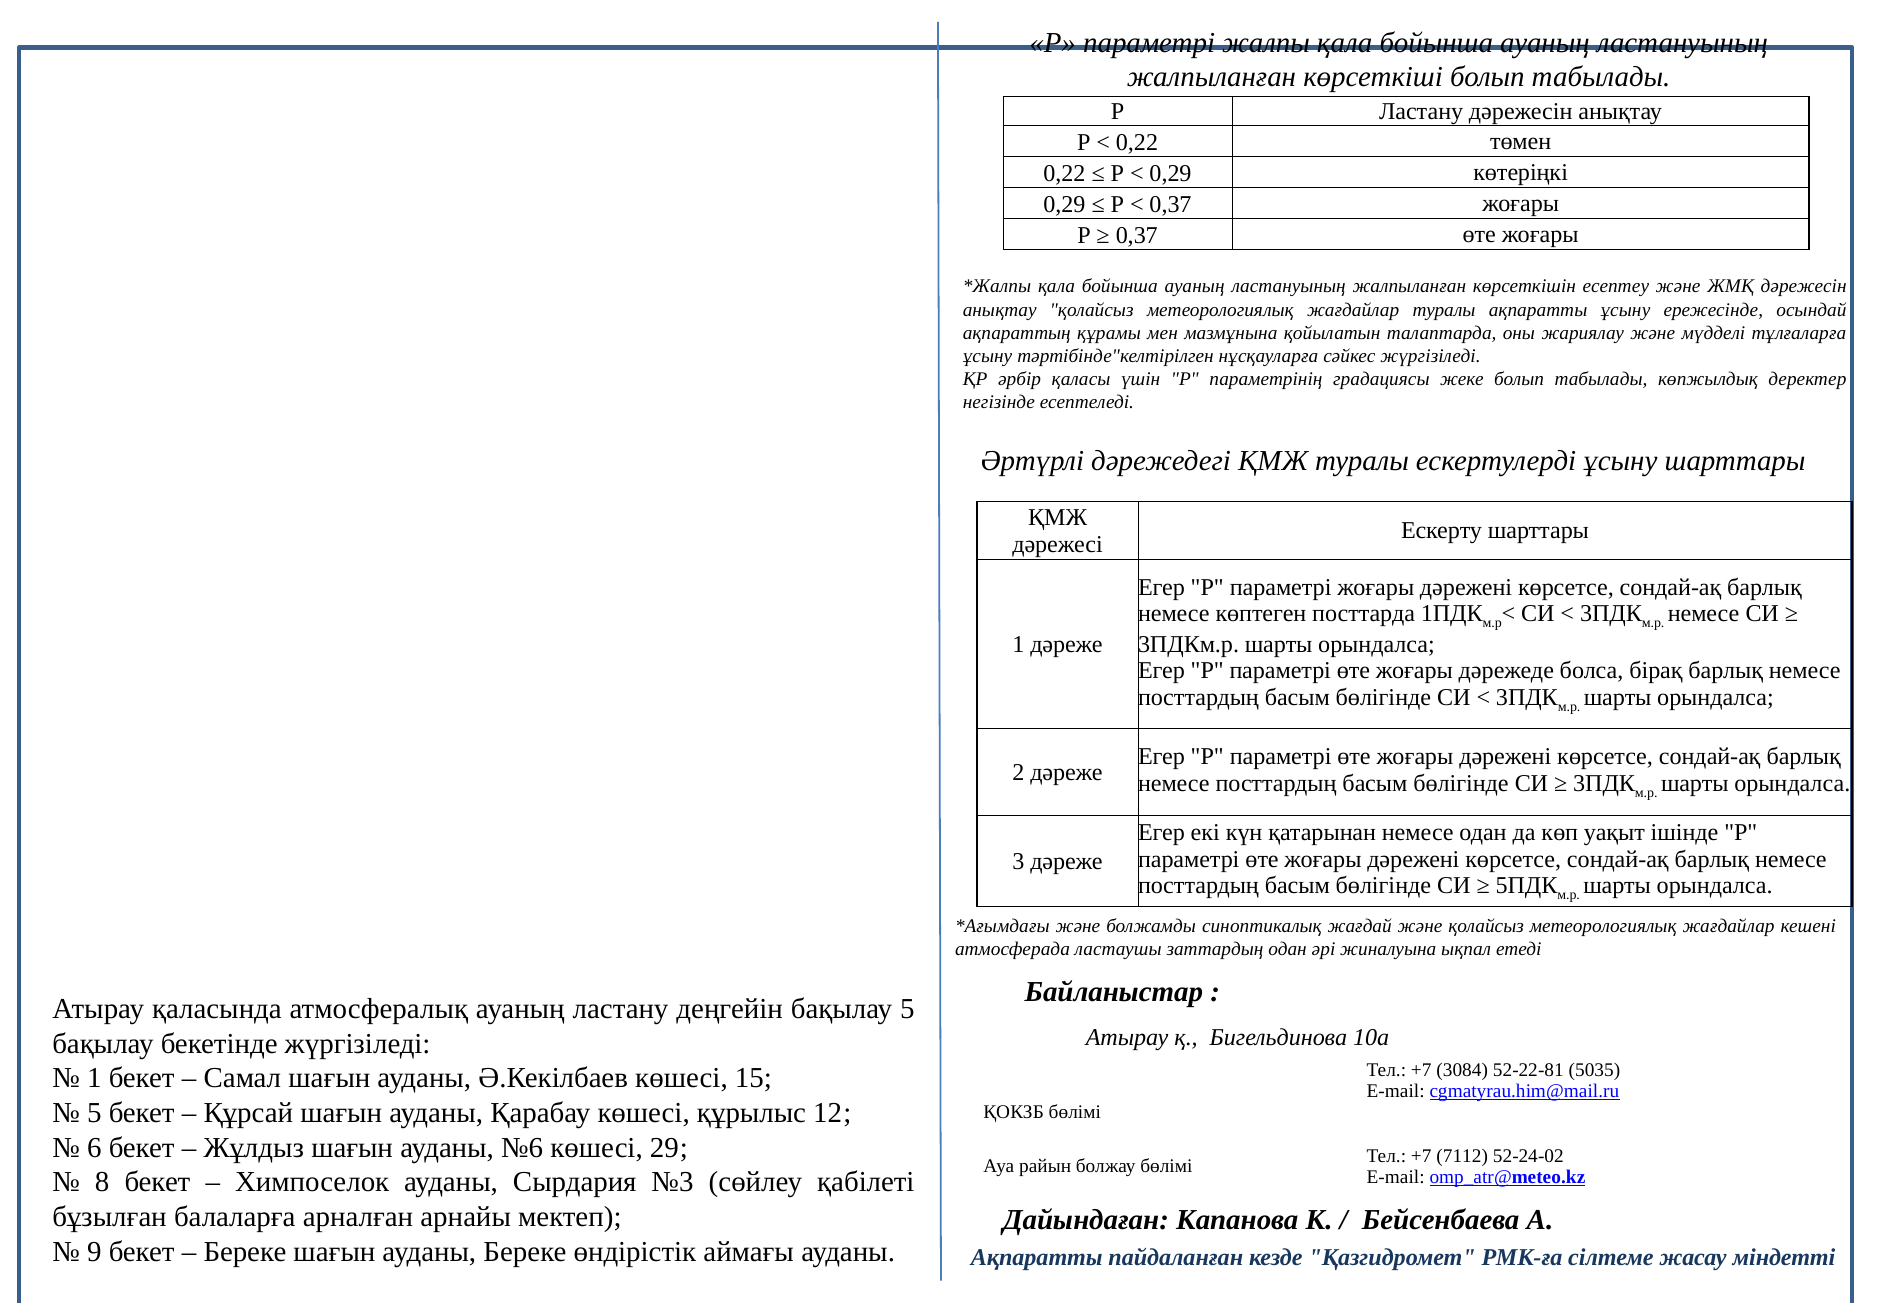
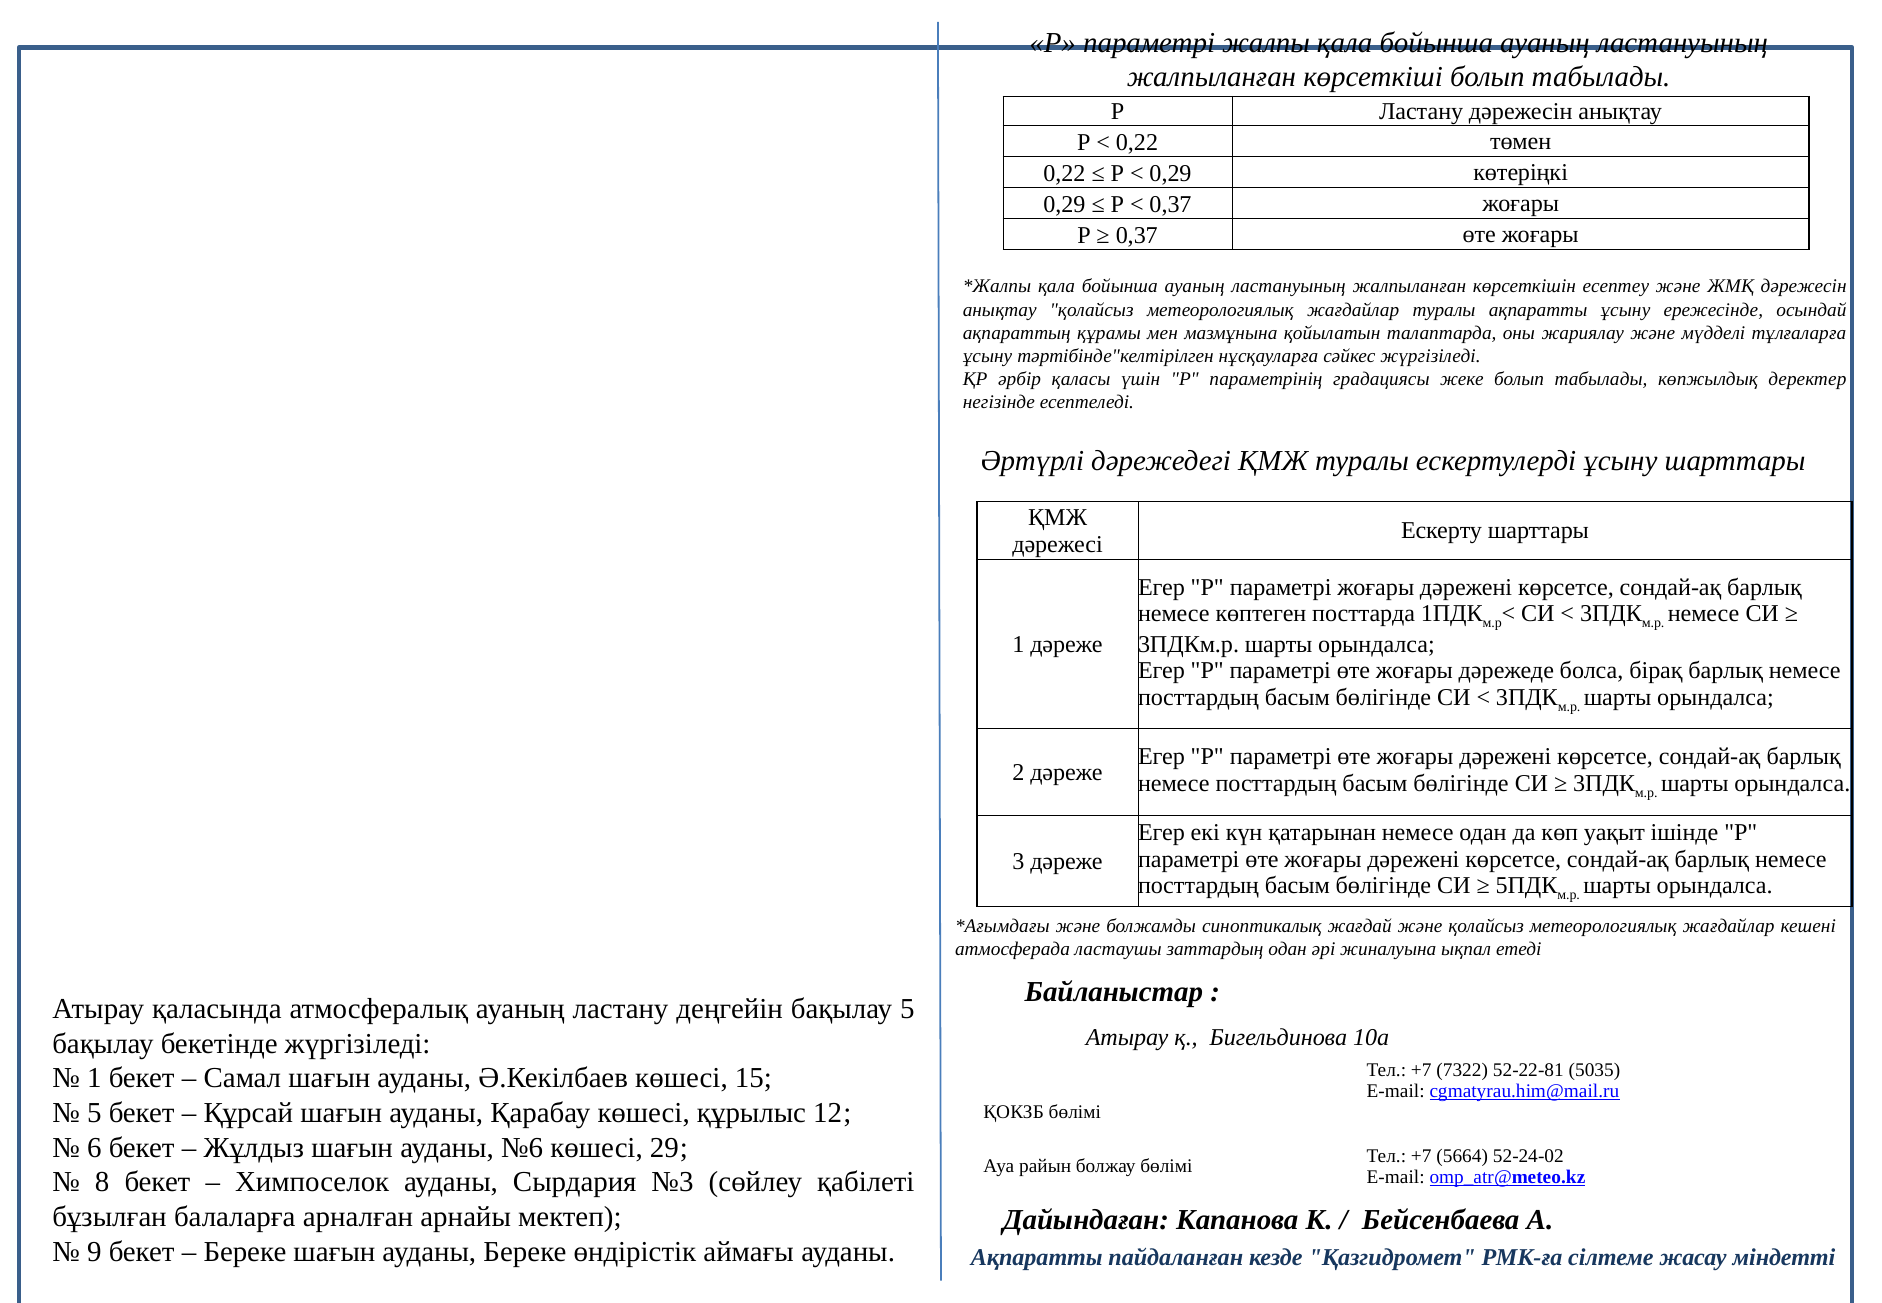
3084: 3084 -> 7322 (1462, 1070)
7112: 7112 -> 5664 (1462, 1156)
